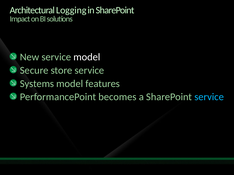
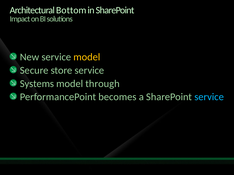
Logging: Logging -> Bottom (71, 10)
model colour: white -> yellow (87, 57)
features: features -> through (103, 84)
